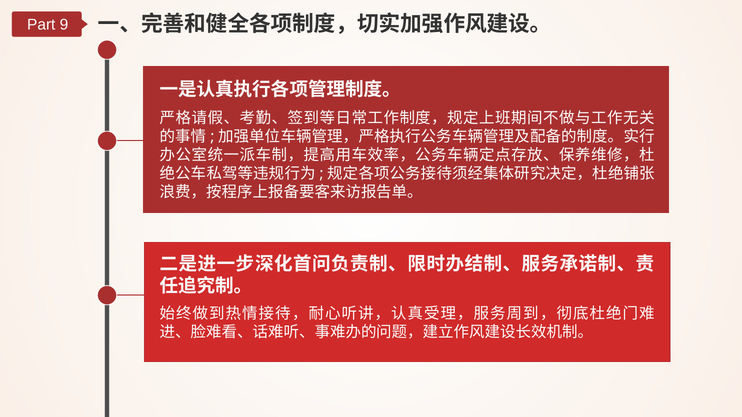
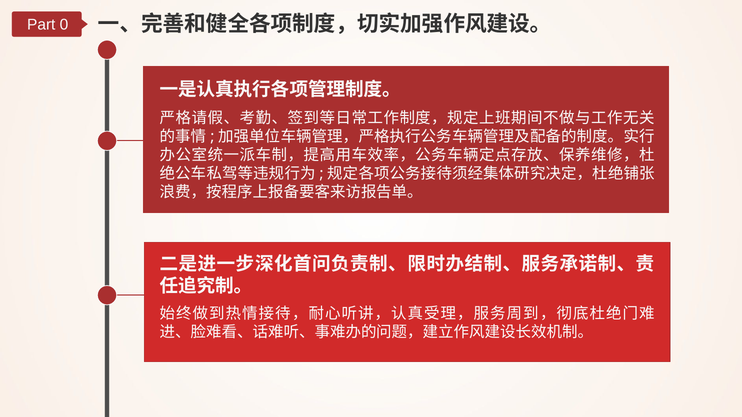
9: 9 -> 0 (64, 25)
